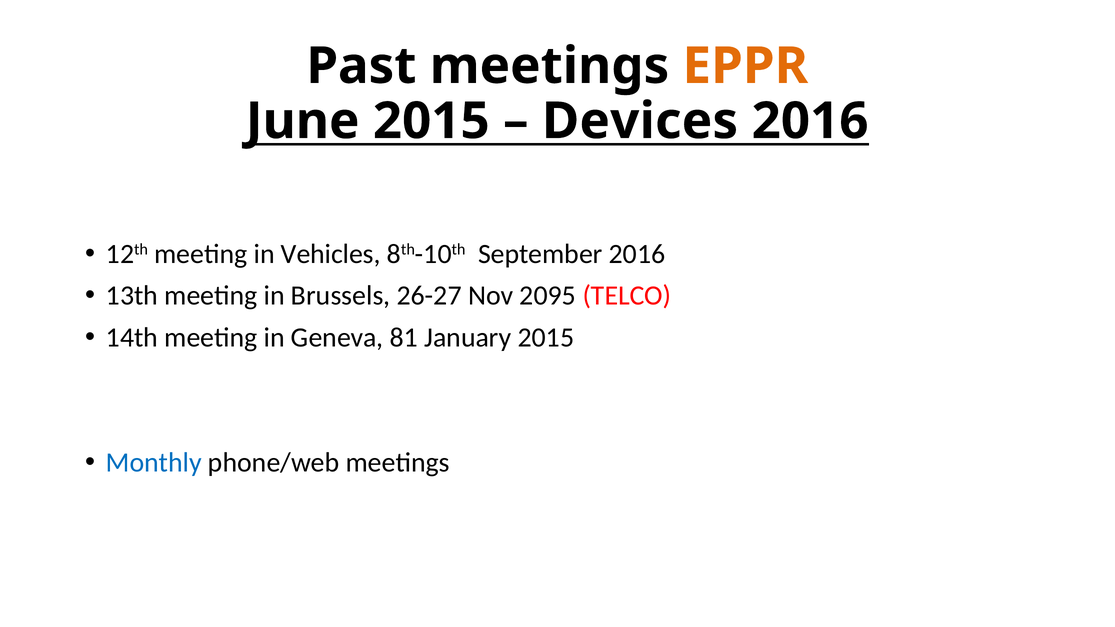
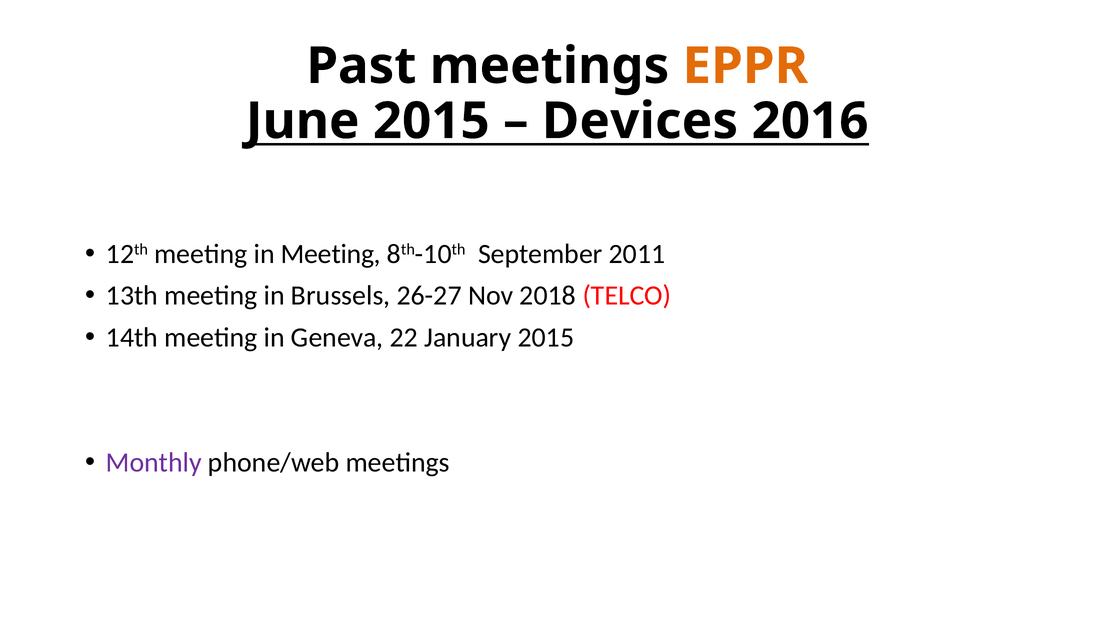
in Vehicles: Vehicles -> Meeting (331, 254)
September 2016: 2016 -> 2011 (637, 254)
2095: 2095 -> 2018 (548, 296)
81: 81 -> 22 (404, 337)
Monthly colour: blue -> purple (154, 463)
